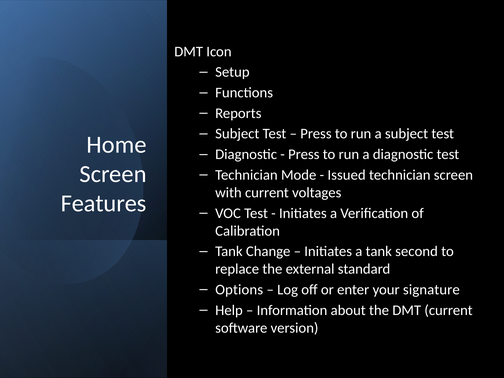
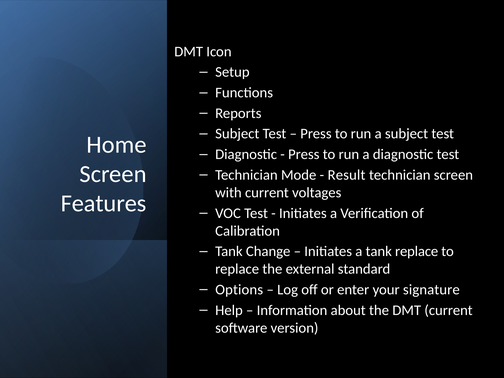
Issued: Issued -> Result (347, 175)
tank second: second -> replace (417, 251)
